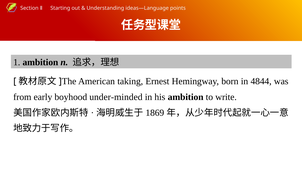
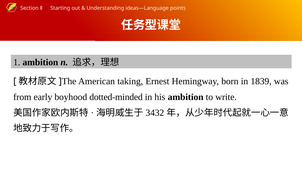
4844: 4844 -> 1839 (261, 81)
under-minded: under-minded -> dotted-minded (116, 97)
1869: 1869 -> 3432 (155, 113)
